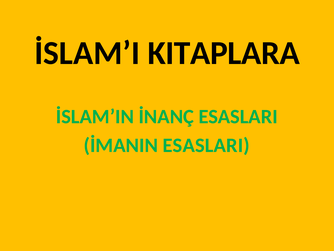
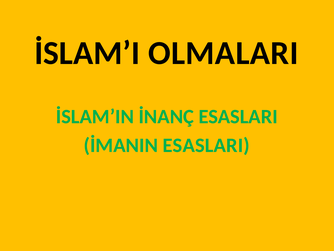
KITAPLARA: KITAPLARA -> OLMALARI (223, 53)
